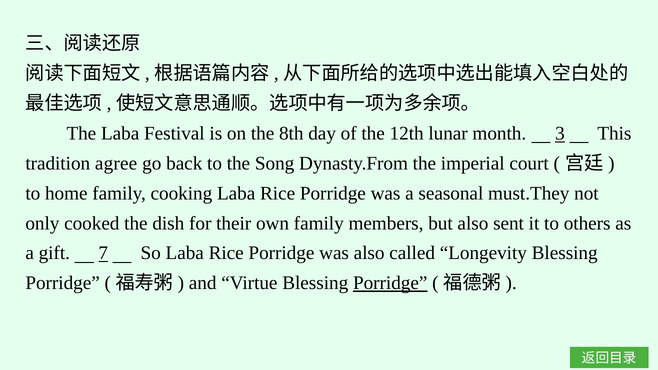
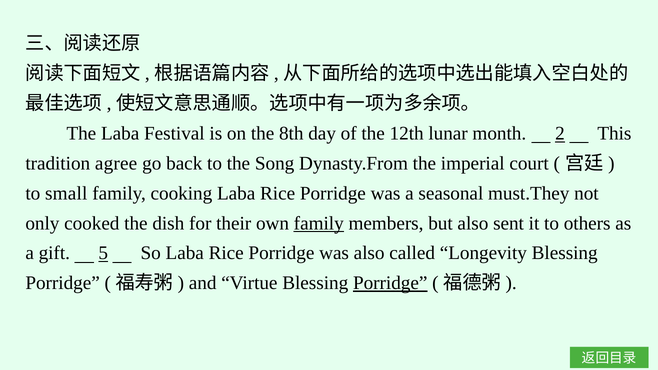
3: 3 -> 2 (560, 133)
home: home -> small (66, 193)
family underline: none -> present (319, 223)
7: 7 -> 5 (103, 253)
